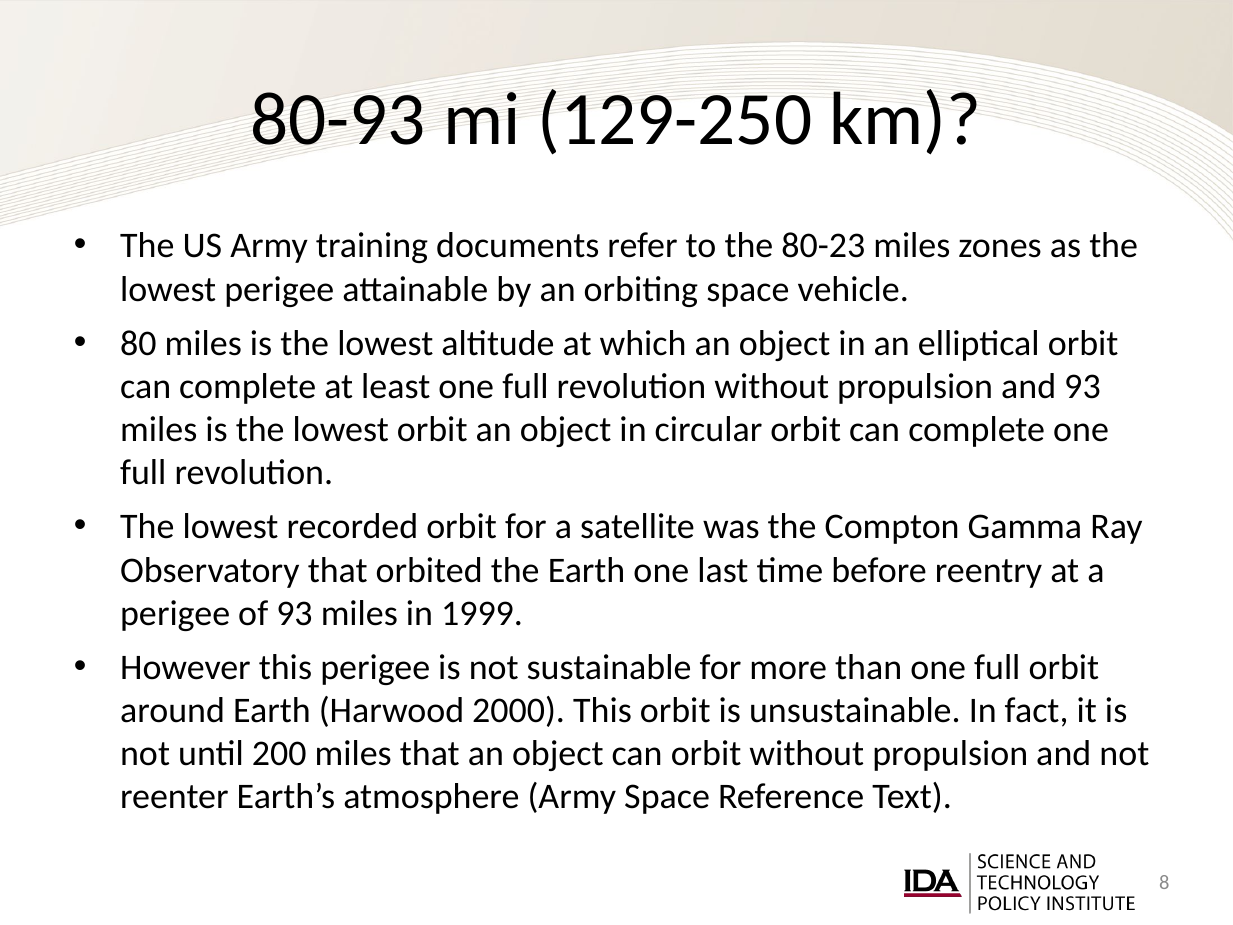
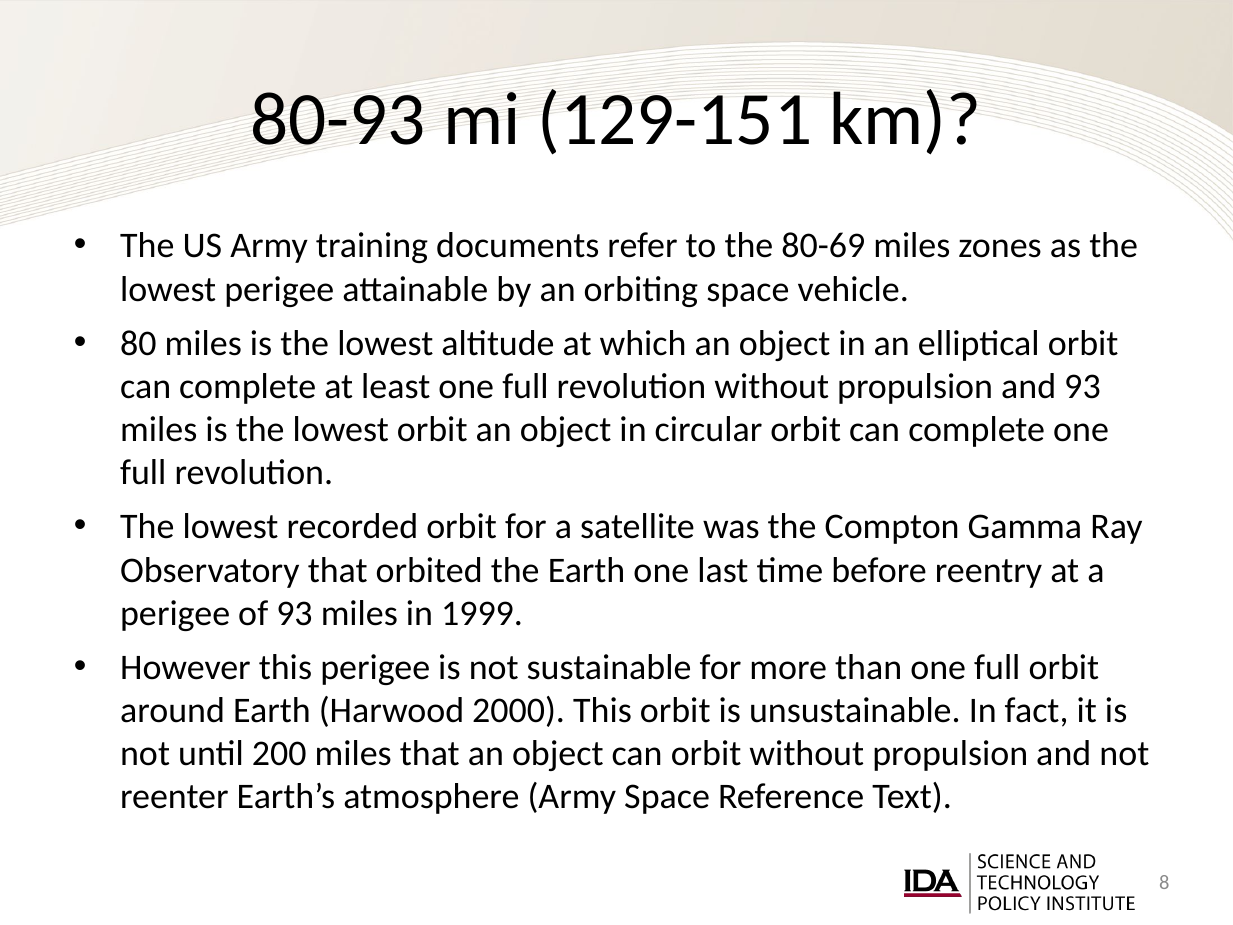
129-250: 129-250 -> 129-151 (675, 119)
80-23: 80-23 -> 80-69 (823, 246)
